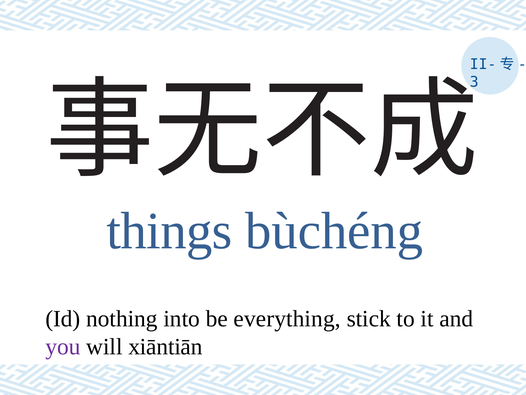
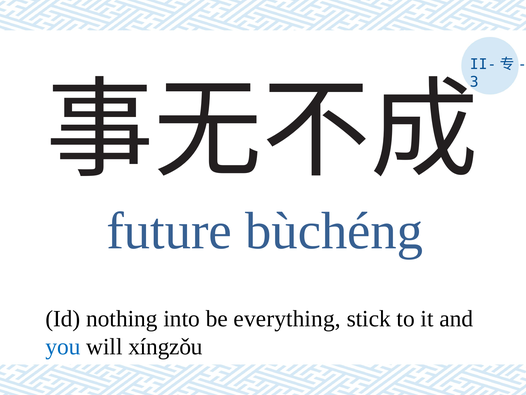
things: things -> future (169, 231)
you colour: purple -> blue (63, 346)
xiāntiān: xiāntiān -> xíngzǒu (166, 346)
